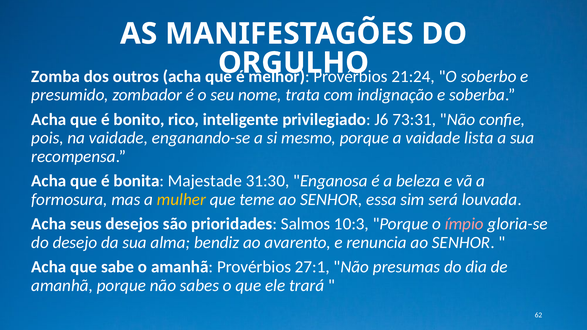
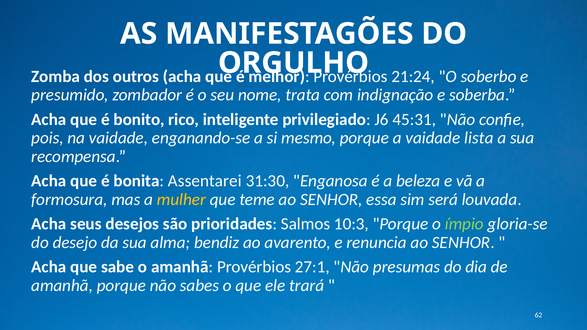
73:31: 73:31 -> 45:31 (414, 120)
Majestade: Majestade -> Assentarei (205, 181)
ímpio colour: pink -> light green (464, 224)
